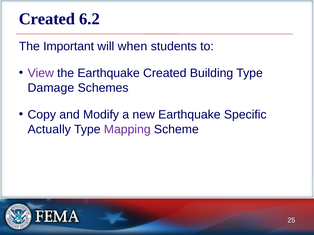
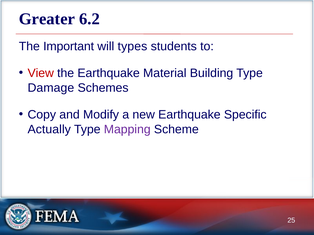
Created: Created -> Greater (47, 19)
when: when -> types (132, 46)
View colour: purple -> red (41, 73)
Earthquake Created: Created -> Material (165, 73)
